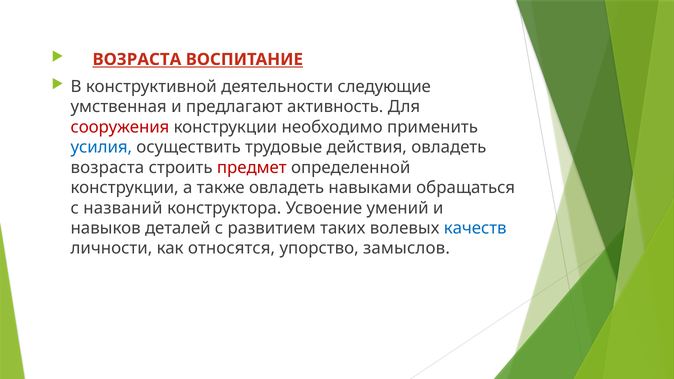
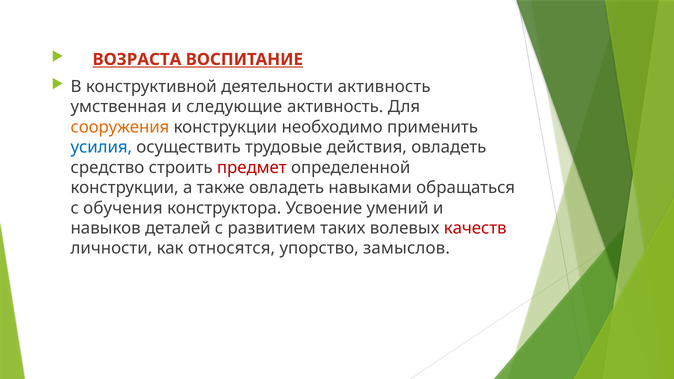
деятельности следующие: следующие -> активность (384, 87)
предлагают: предлагают -> следующие (234, 107)
сооружения colour: red -> orange (120, 127)
возраста: возраста -> средство (107, 168)
названий: названий -> обучения (123, 208)
качеств colour: blue -> red (475, 228)
